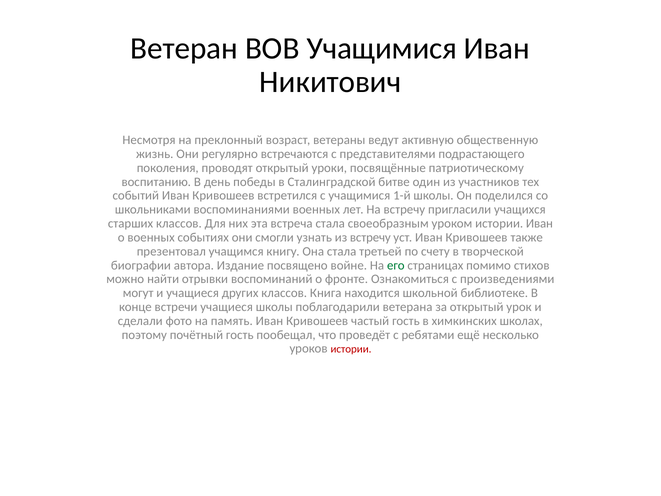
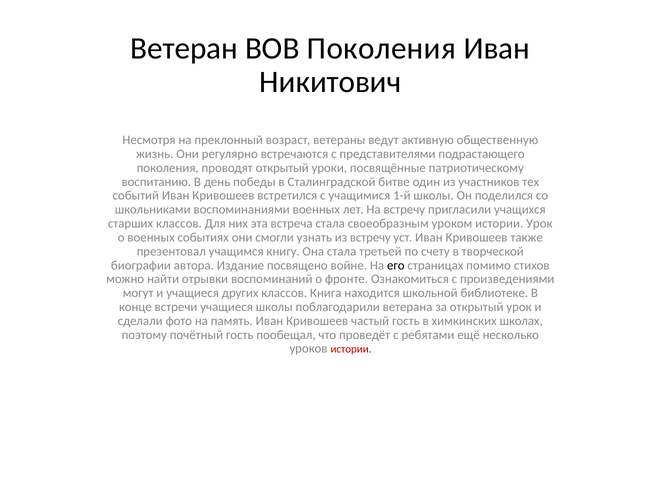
ВОВ Учащимися: Учащимися -> Поколения (381, 48)
истории Иван: Иван -> Урок (539, 223)
его colour: green -> black (396, 265)
